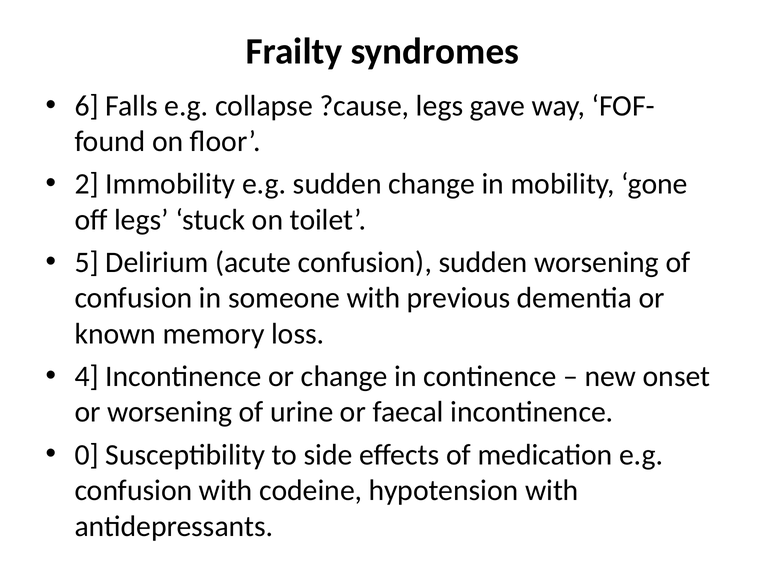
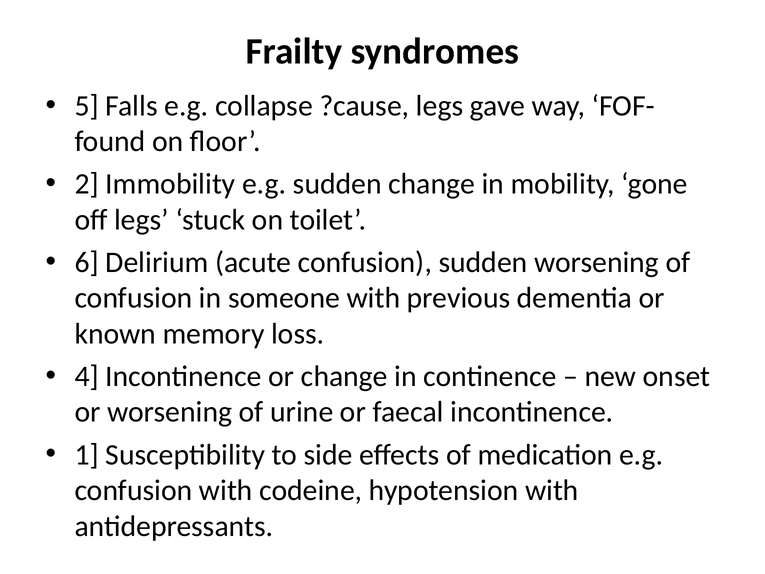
6: 6 -> 5 (87, 106)
5: 5 -> 6 (87, 262)
0: 0 -> 1 (87, 455)
